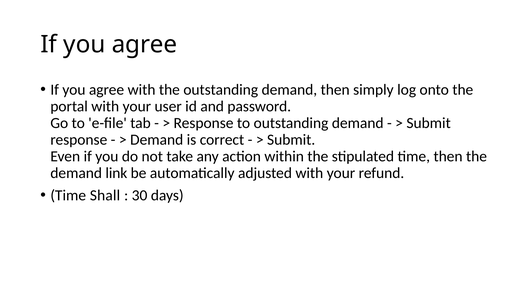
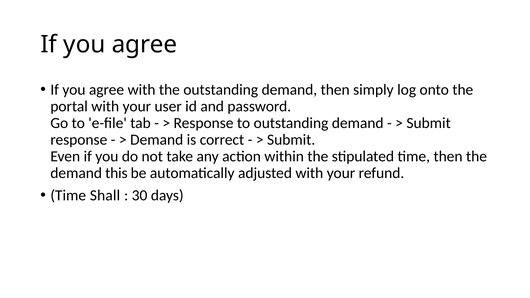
link: link -> this (116, 173)
